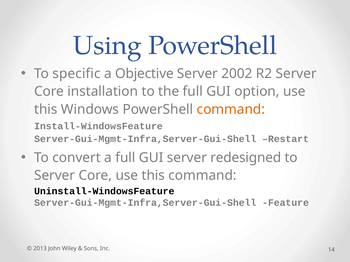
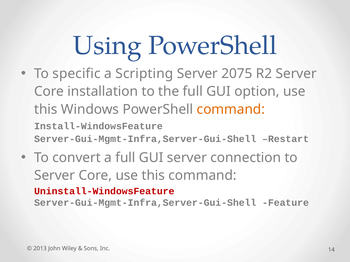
Objective: Objective -> Scripting (144, 74)
2002: 2002 -> 2075 (237, 74)
redesigned: redesigned -> connection (246, 158)
Uninstall-WindowsFeature colour: black -> red (104, 191)
